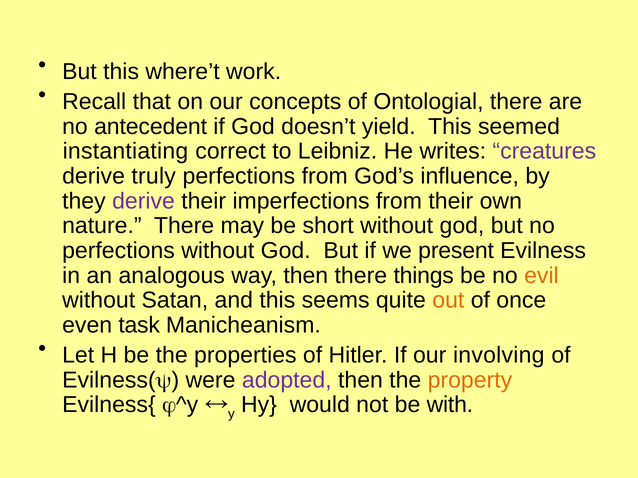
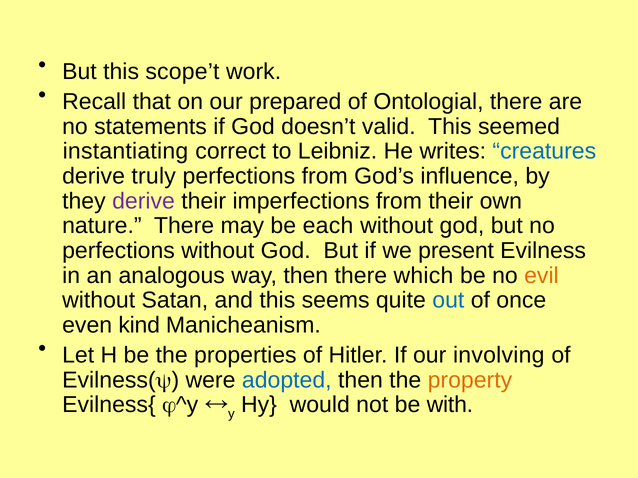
where’t: where’t -> scope’t (182, 72)
concepts: concepts -> prepared (295, 102)
antecedent: antecedent -> statements (151, 127)
yield: yield -> valid (389, 127)
creatures colour: purple -> blue (544, 151)
short: short -> each (328, 226)
things: things -> which (423, 276)
out colour: orange -> blue (448, 301)
task: task -> kind (139, 326)
adopted colour: purple -> blue (287, 380)
